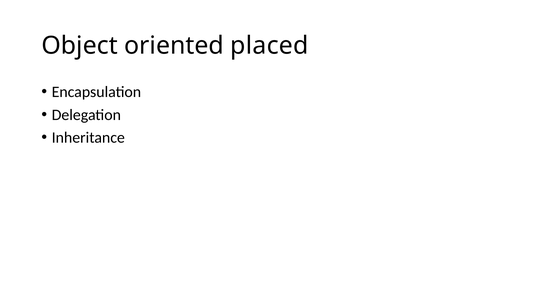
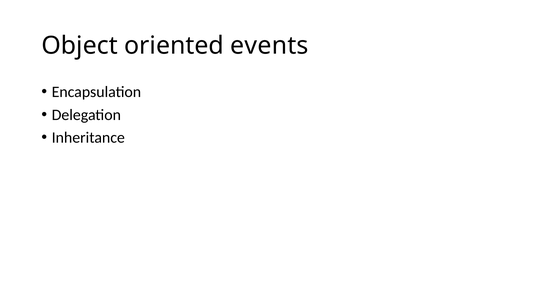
placed: placed -> events (269, 46)
